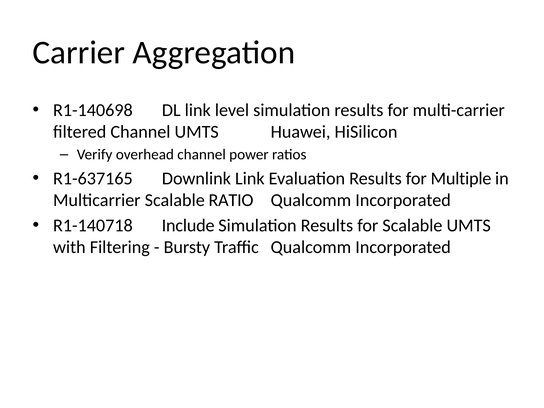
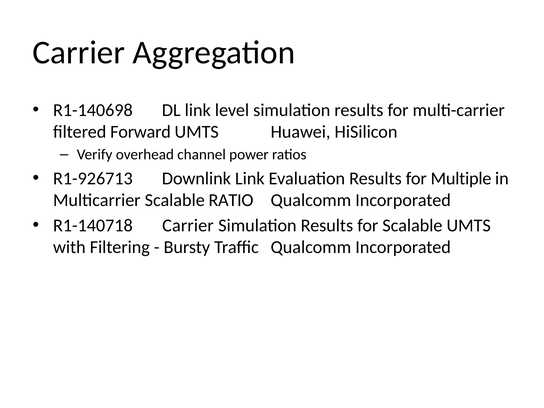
filtered Channel: Channel -> Forward (141, 132)
R1-637165: R1-637165 -> R1-926713 (93, 178)
R1-140718 Include: Include -> Carrier (188, 226)
